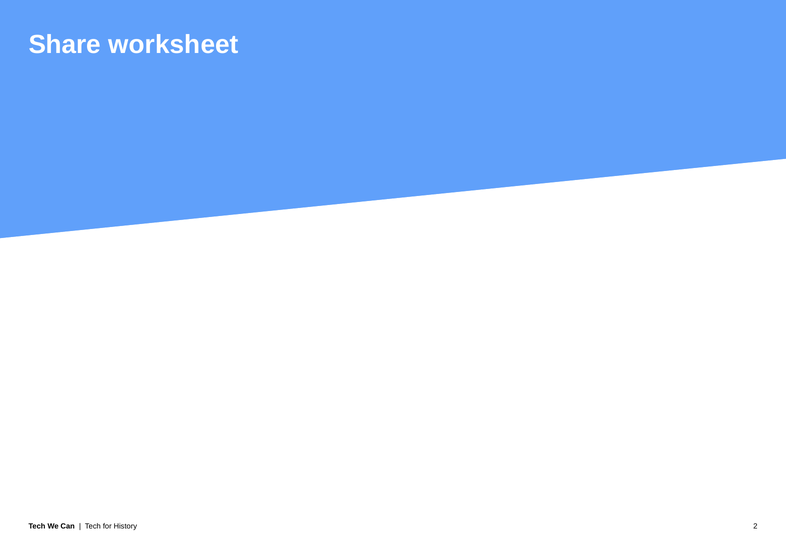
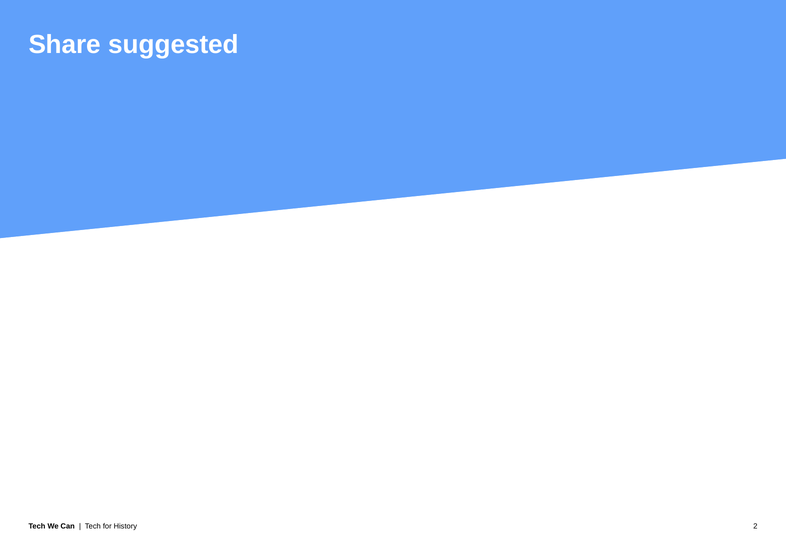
worksheet: worksheet -> suggested (173, 44)
